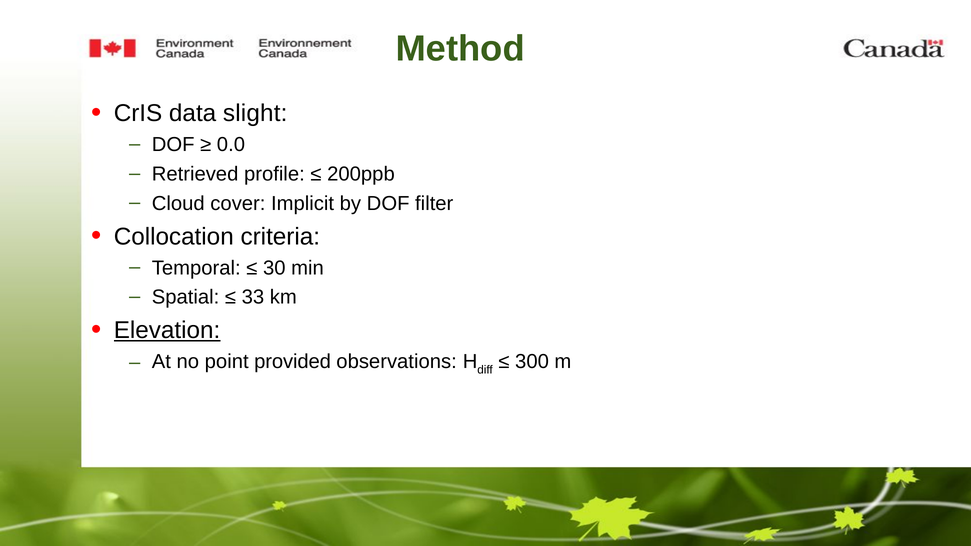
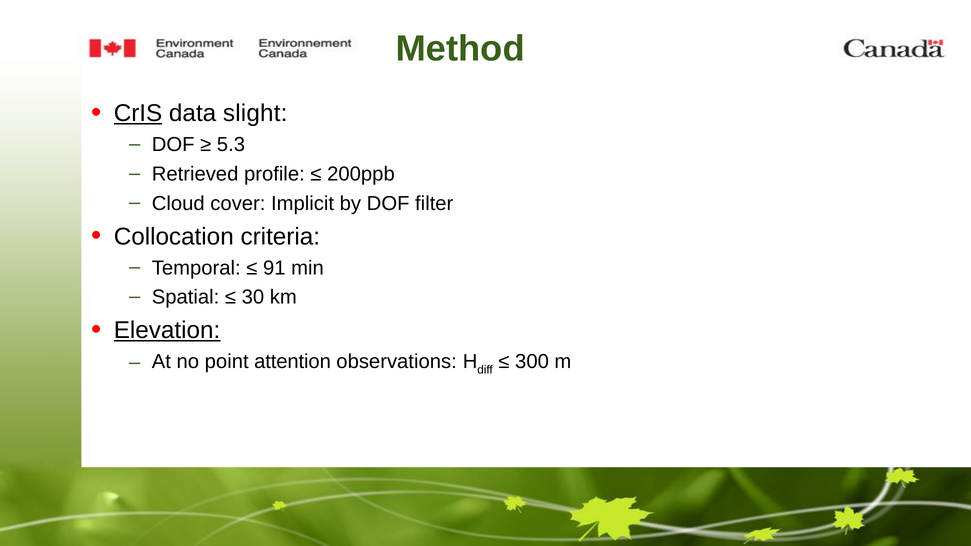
CrIS underline: none -> present (138, 113)
0.0: 0.0 -> 5.3 (231, 145)
30: 30 -> 91 (274, 268)
33: 33 -> 30 (253, 297)
provided: provided -> attention (293, 362)
